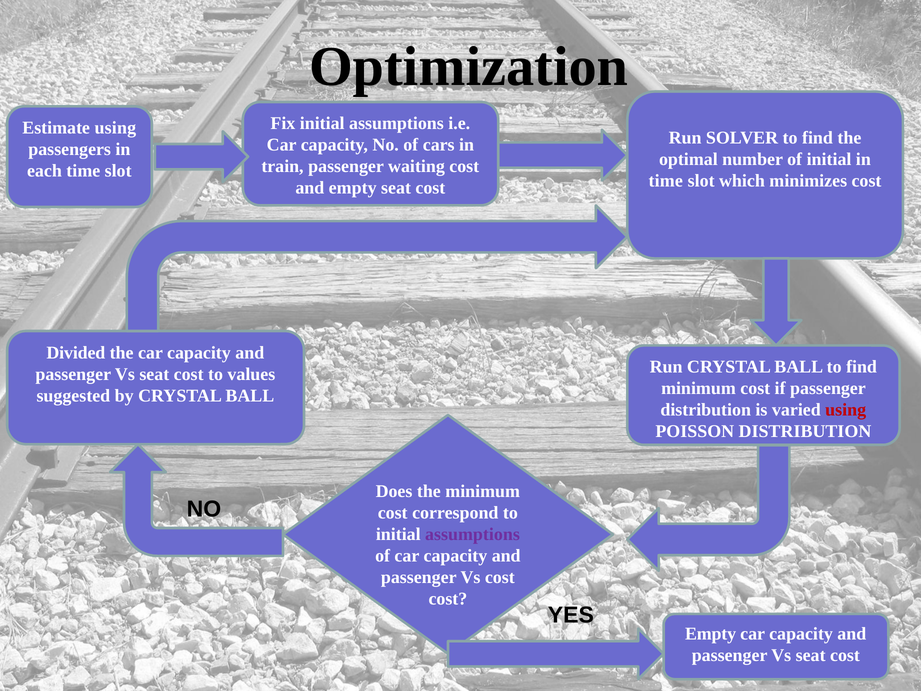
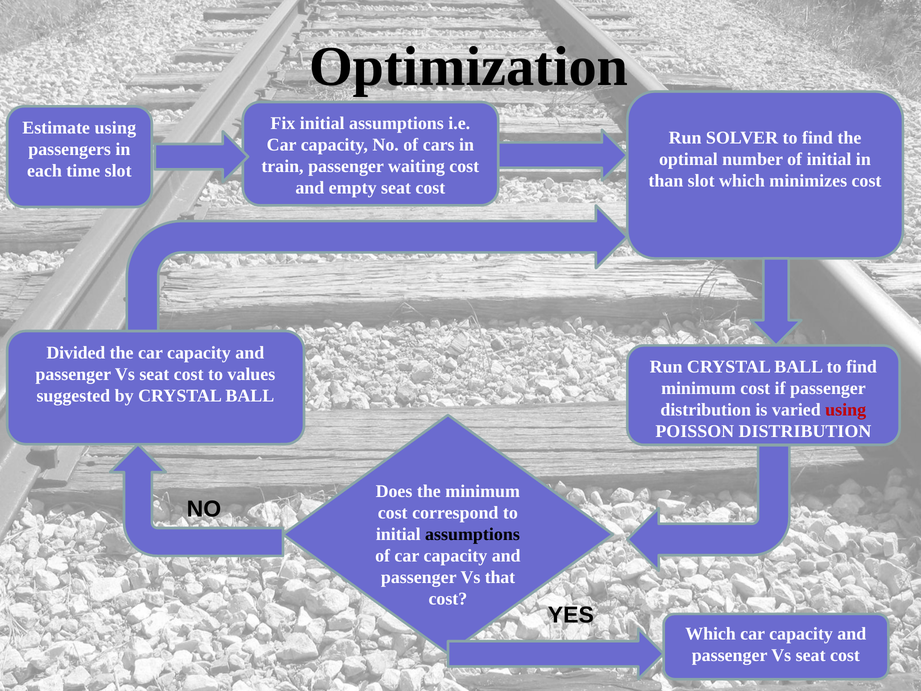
time: time -> than (666, 181)
assumptions colour: purple -> black (472, 534)
Vs cost: cost -> that (500, 577)
Empty: Empty -> Which (711, 633)
